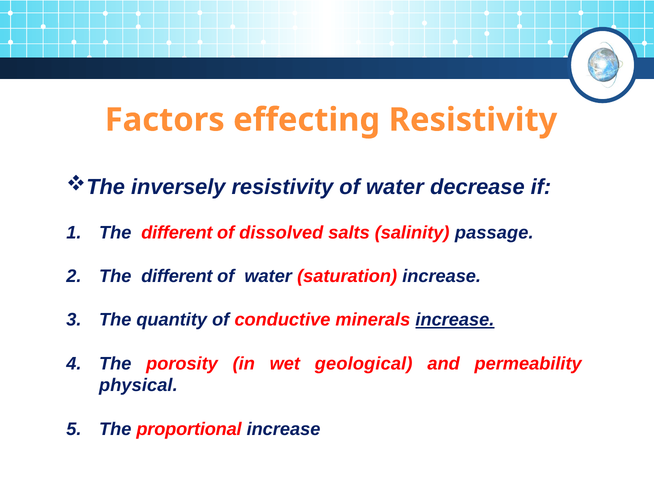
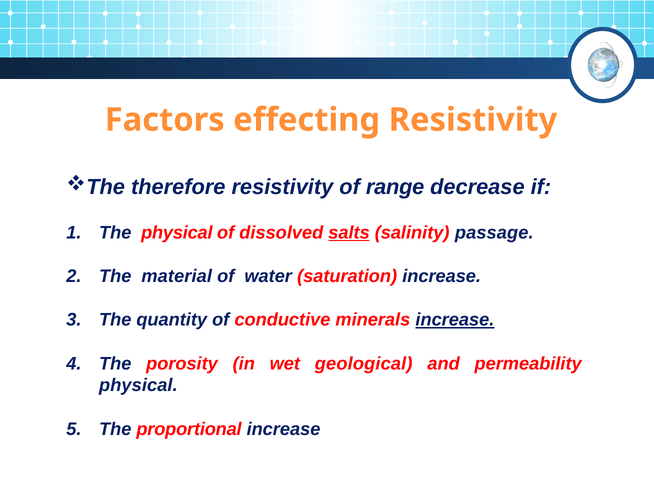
inversely: inversely -> therefore (178, 187)
resistivity of water: water -> range (395, 187)
different: different -> physical (177, 232)
salts underline: none -> present (349, 232)
different: different -> material (177, 276)
